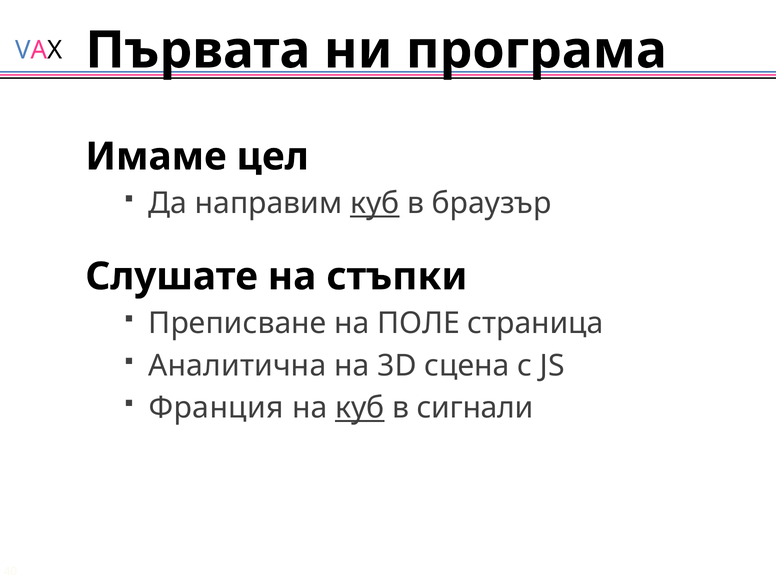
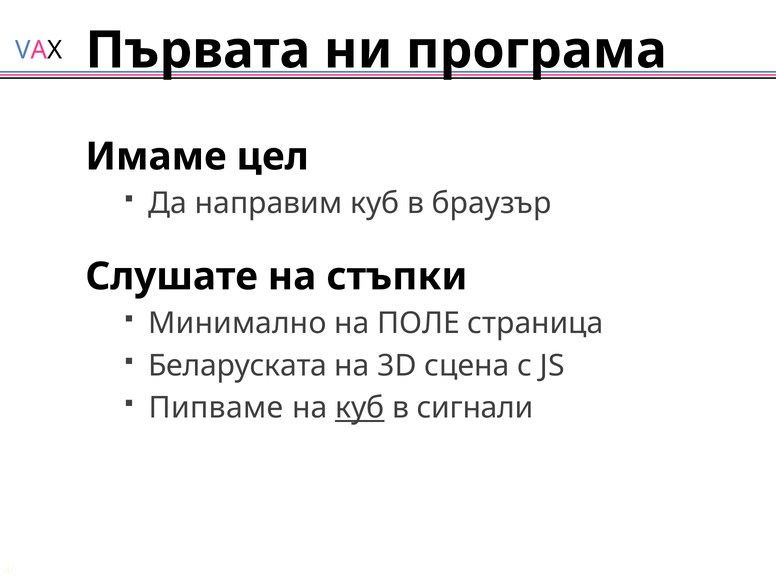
куб underline: present -> none (375, 203)
Преписване: Преписване -> Минимално (237, 323)
Аналитична: Аналитична -> Беларуската (238, 366)
Франция: Франция -> Пипваме (216, 408)
